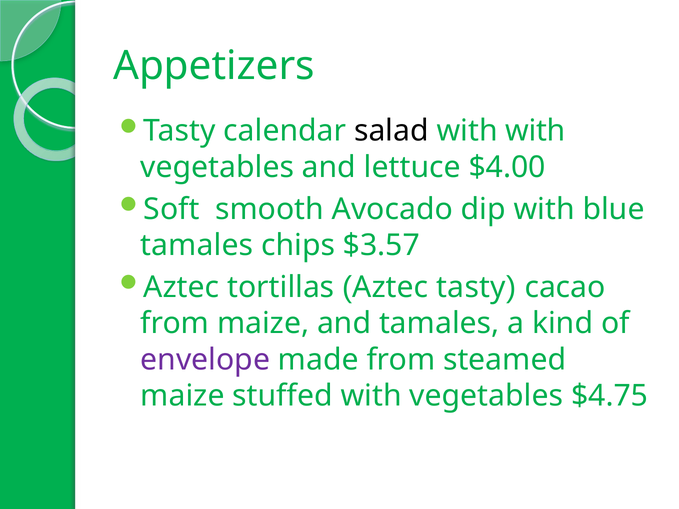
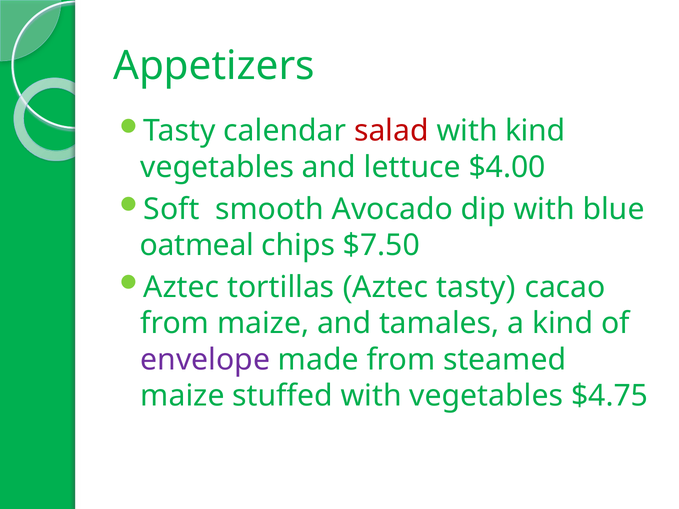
salad colour: black -> red (391, 131)
with with: with -> kind (535, 131)
tamales: tamales -> oatmeal (197, 245)
$3.57: $3.57 -> $7.50 (381, 245)
